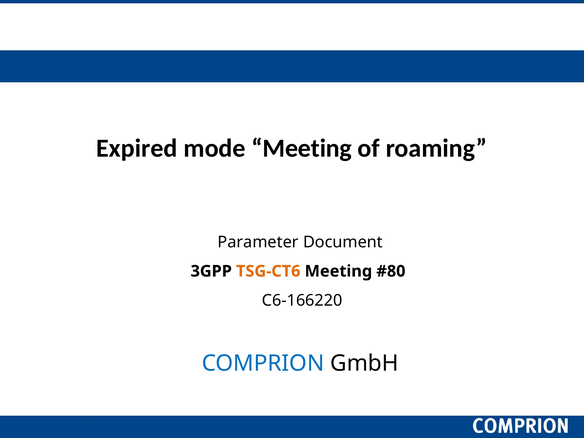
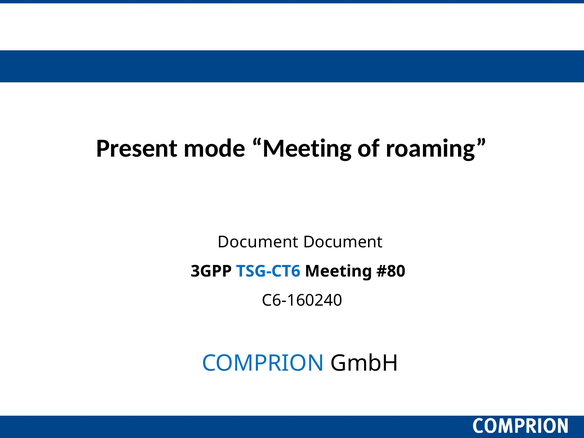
Expired: Expired -> Present (137, 148)
Parameter: Parameter -> Document (258, 242)
TSG-CT6 colour: orange -> blue (268, 271)
C6-166220: C6-166220 -> C6-160240 (302, 300)
